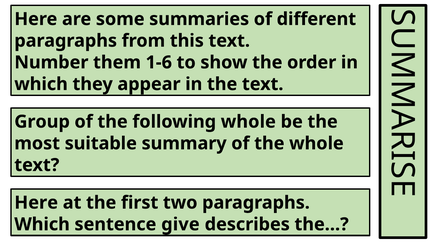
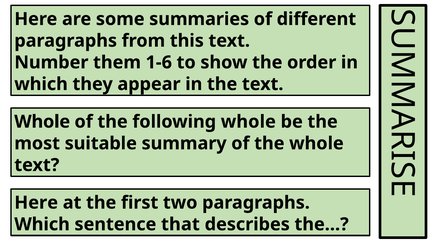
Group: Group -> Whole (42, 121)
give: give -> that (180, 224)
